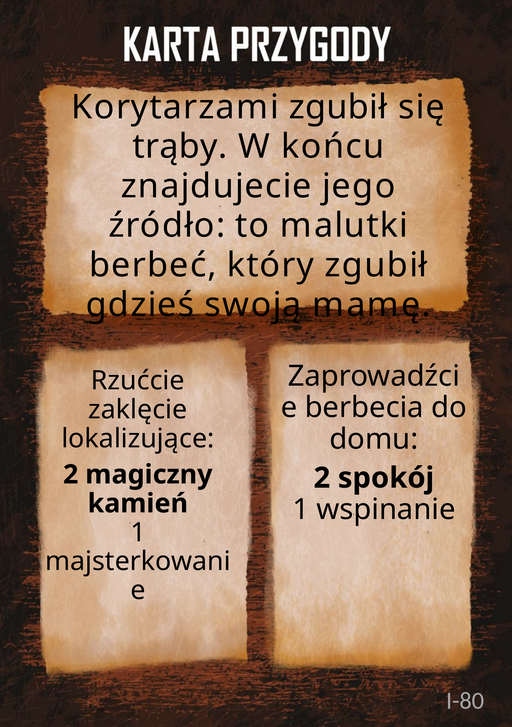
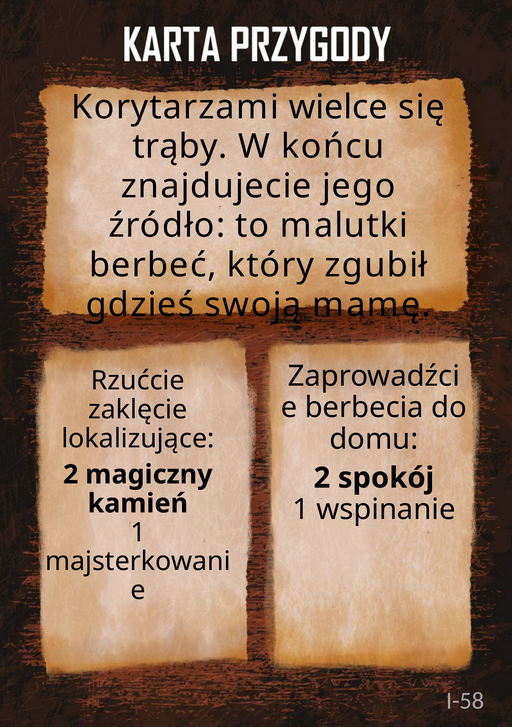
Korytarzami zgubił: zgubił -> wielce (338, 107)
I-80: I-80 -> I-58 (465, 701)
